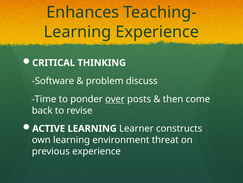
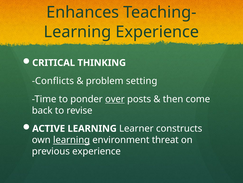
Software: Software -> Conflicts (53, 81)
discuss: discuss -> setting (142, 81)
learning underline: none -> present (72, 139)
